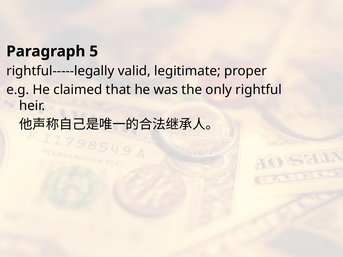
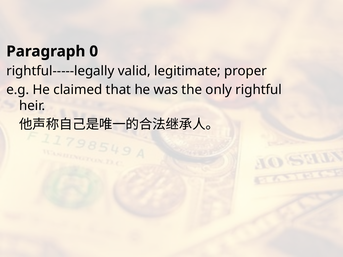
5: 5 -> 0 (94, 51)
